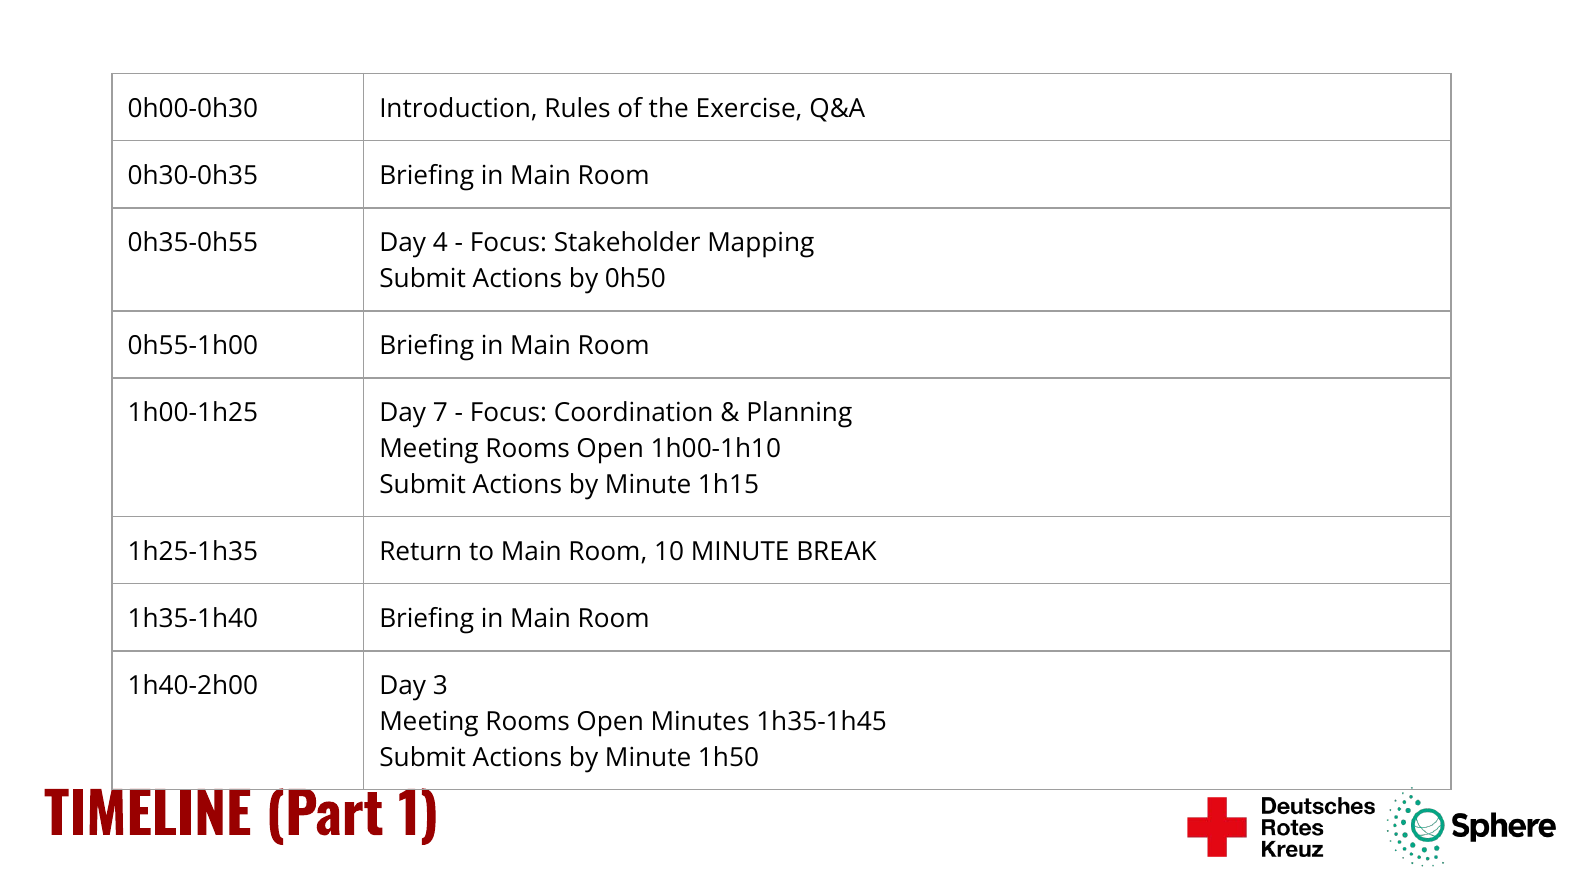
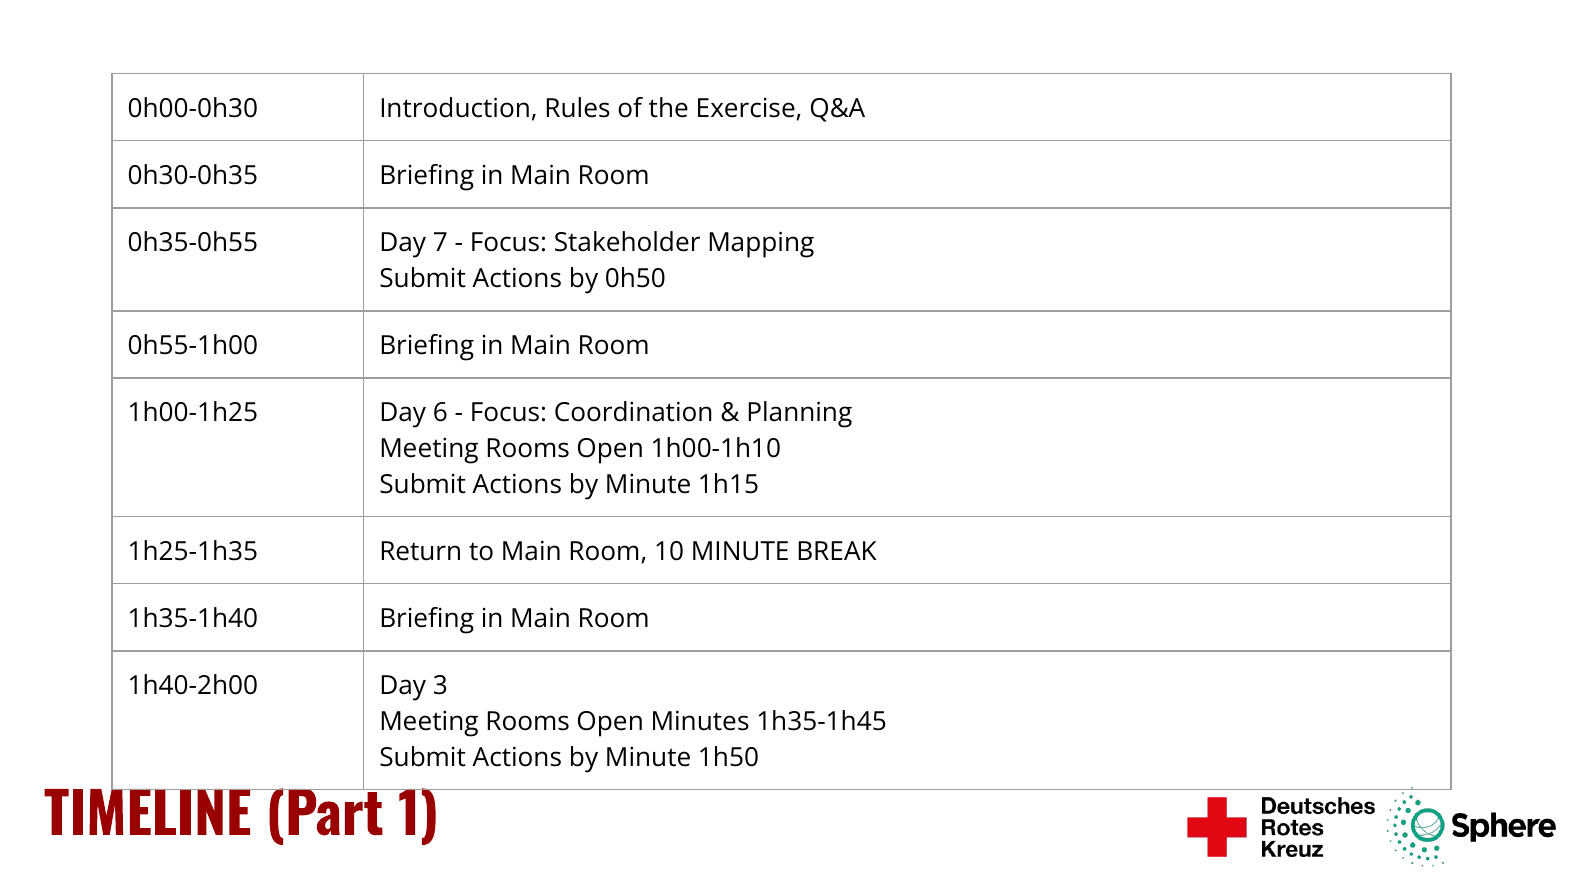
4: 4 -> 7 (440, 243)
7: 7 -> 6 (440, 413)
